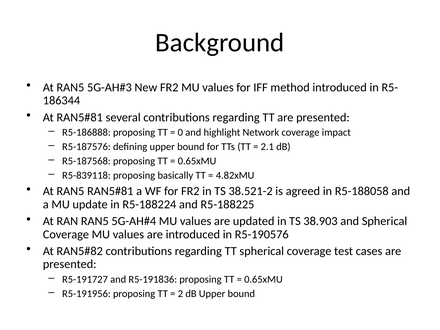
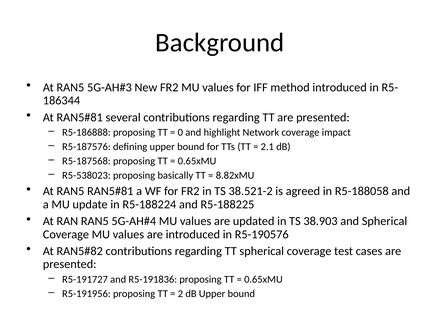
R5-839118: R5-839118 -> R5-538023 (86, 175)
4.82xMU: 4.82xMU -> 8.82xMU (235, 175)
